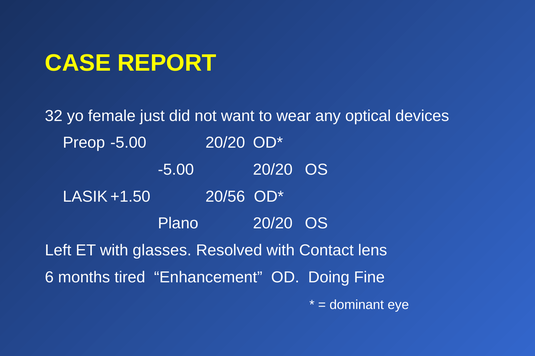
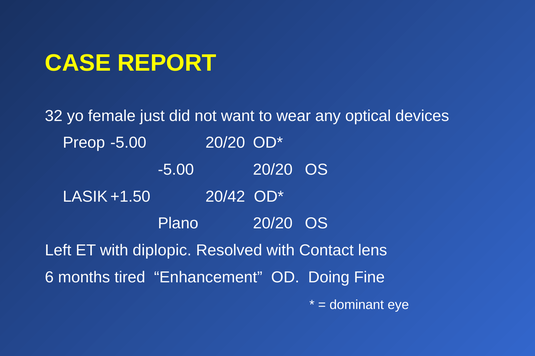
20/56: 20/56 -> 20/42 (225, 197)
glasses: glasses -> diplopic (162, 251)
